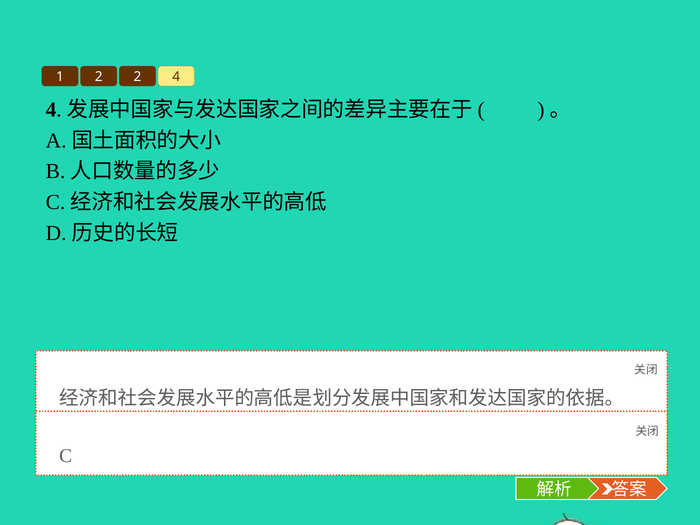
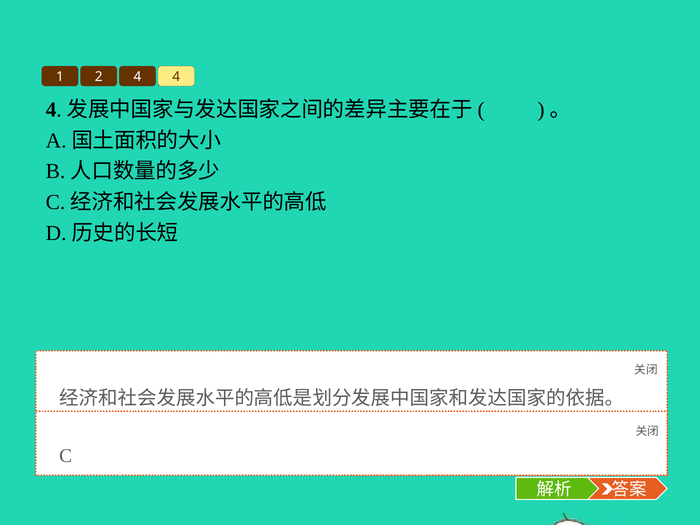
2 2: 2 -> 4 (138, 77)
